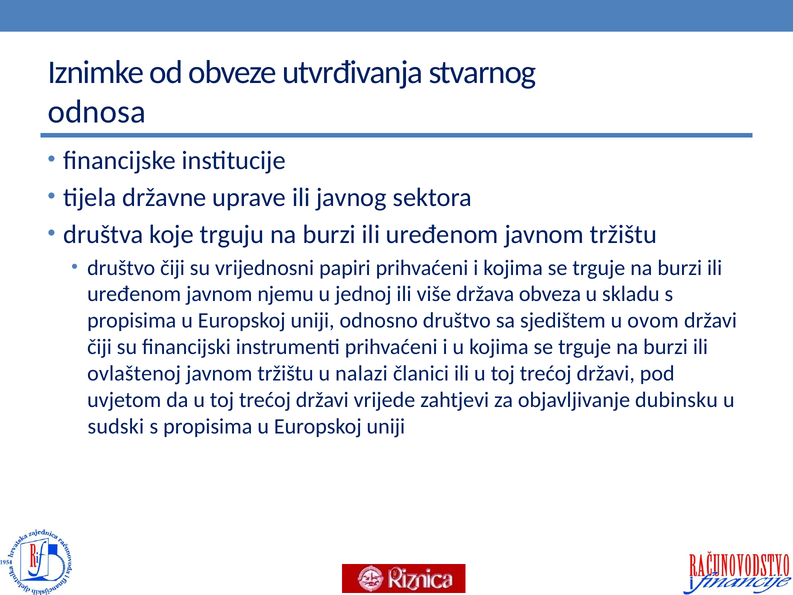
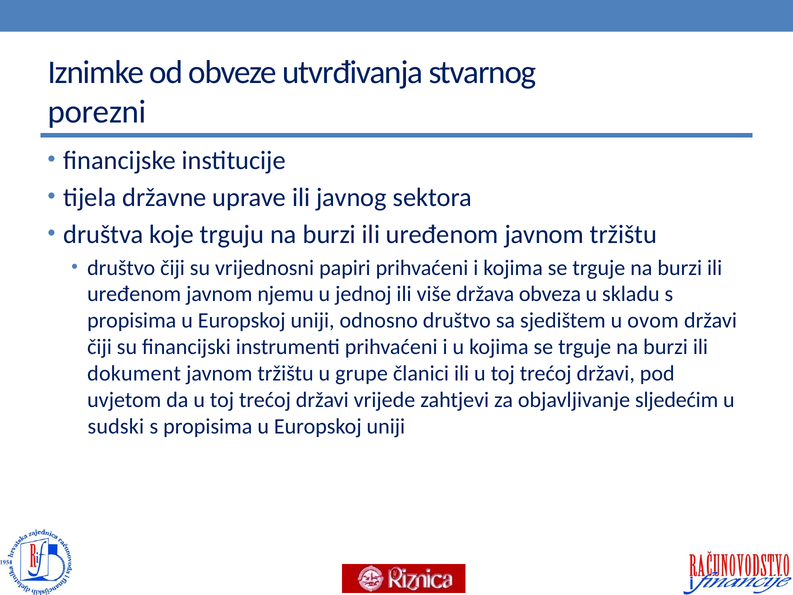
odnosa: odnosa -> porezni (97, 112)
ovlaštenoj: ovlaštenoj -> dokument (134, 373)
nalazi: nalazi -> grupe (362, 373)
dubinsku: dubinsku -> sljedećim (677, 400)
